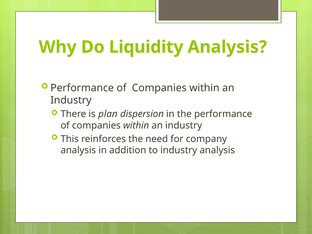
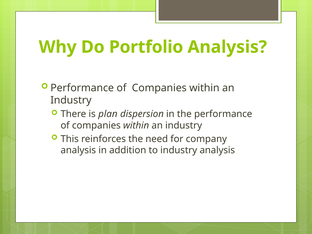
Liquidity: Liquidity -> Portfolio (146, 47)
